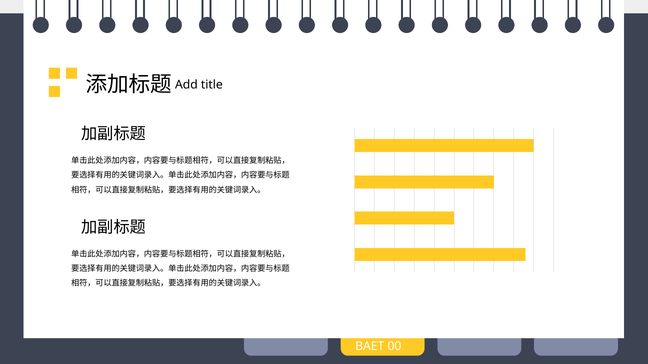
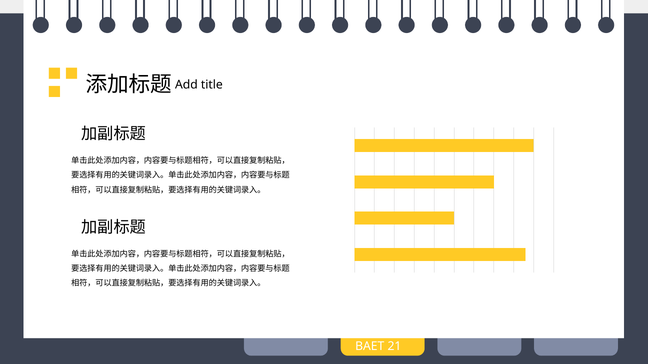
00: 00 -> 21 (394, 347)
